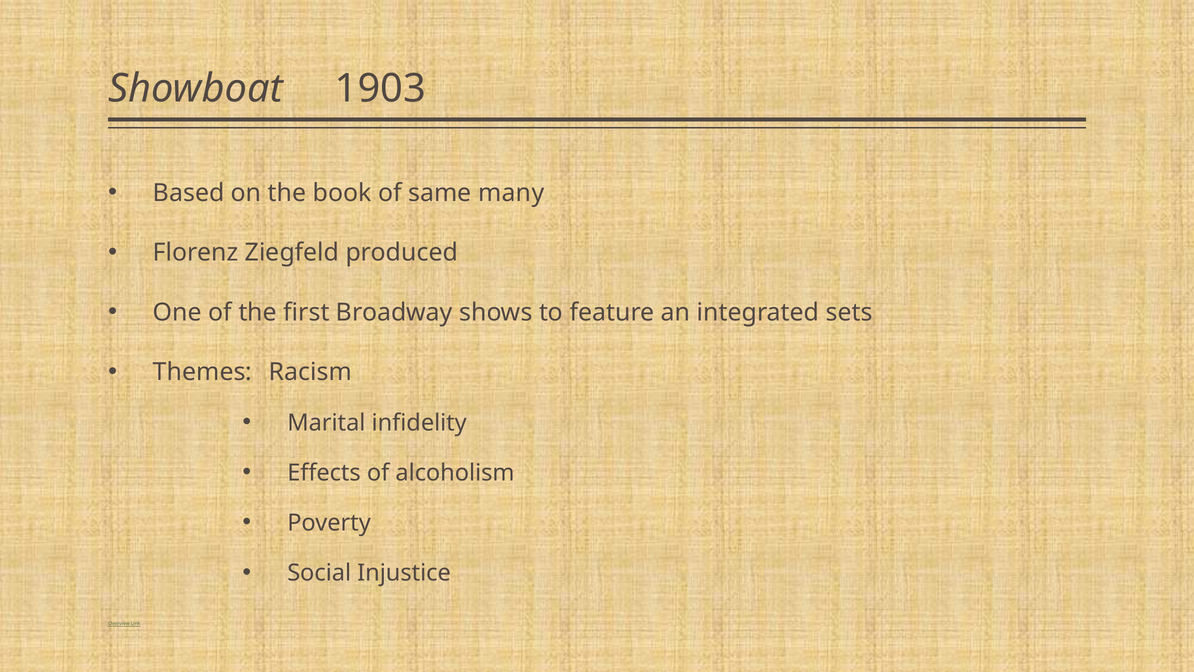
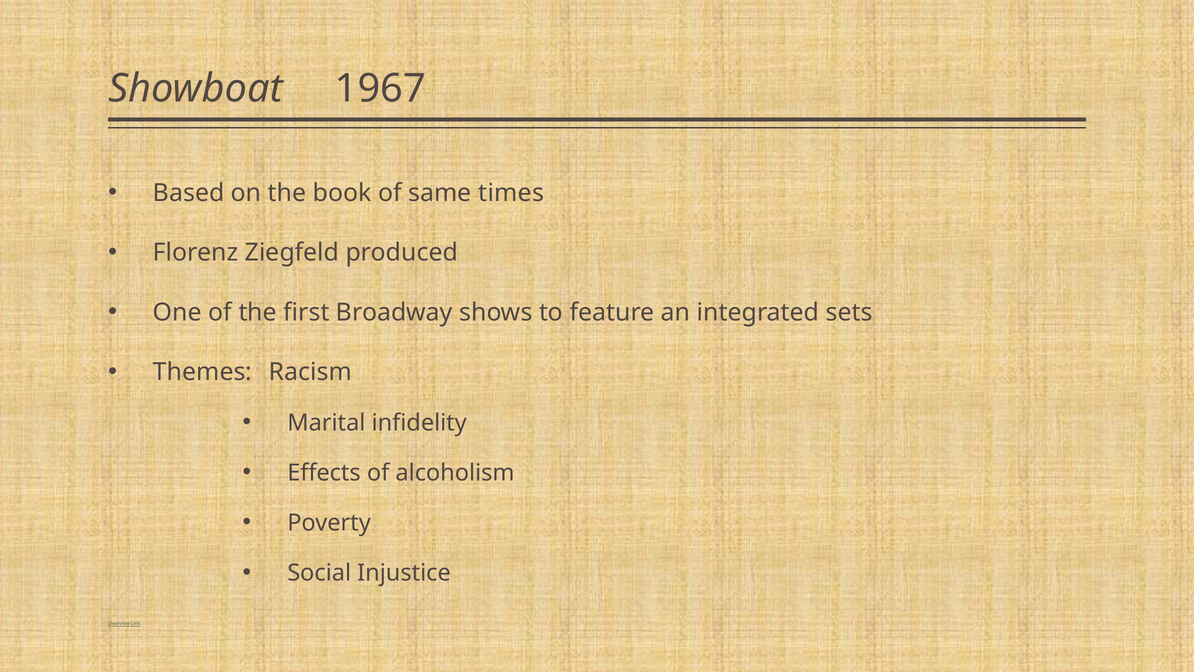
1903: 1903 -> 1967 (380, 89)
many: many -> times (511, 193)
